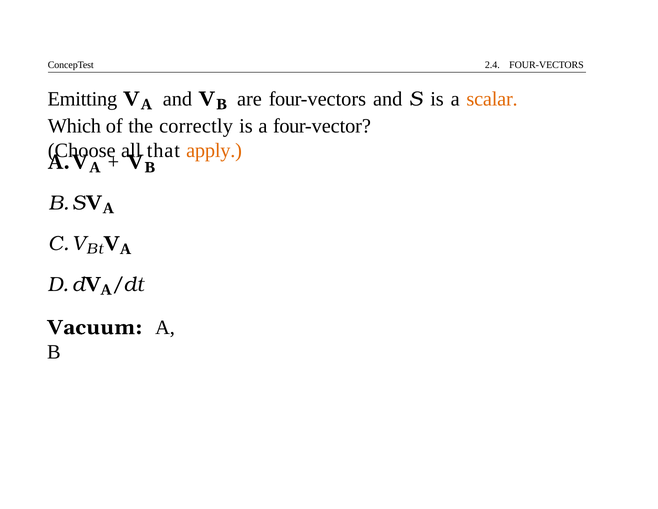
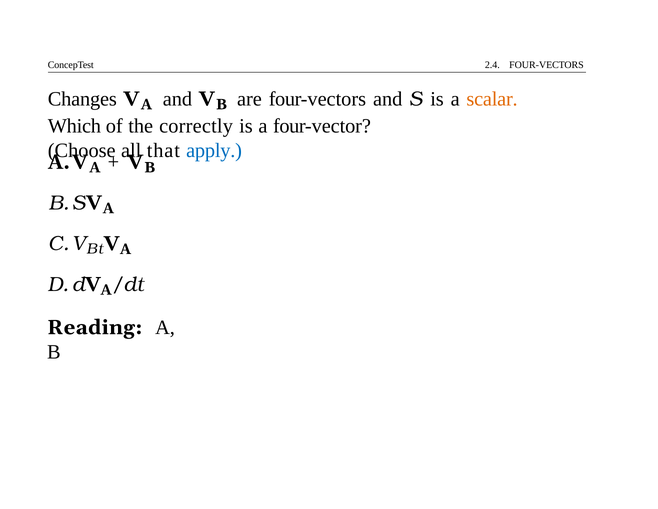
Emitting: Emitting -> Changes (82, 99)
apply colour: orange -> blue (214, 151)
Vacuum: Vacuum -> Reading (95, 327)
